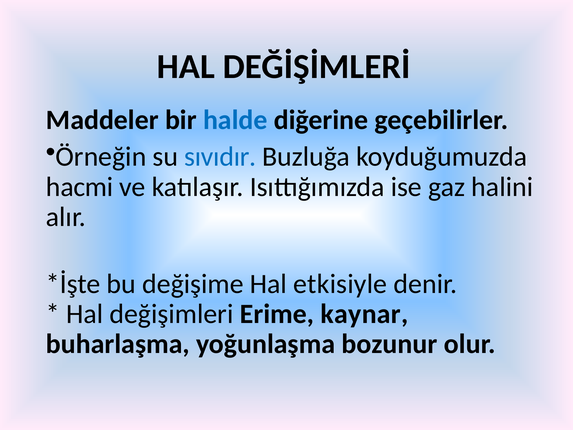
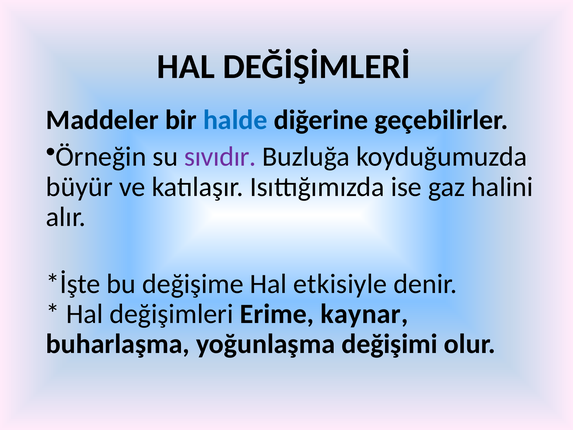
sıvıdır colour: blue -> purple (220, 157)
hacmi: hacmi -> büyür (79, 187)
bozunur: bozunur -> değişimi (390, 344)
